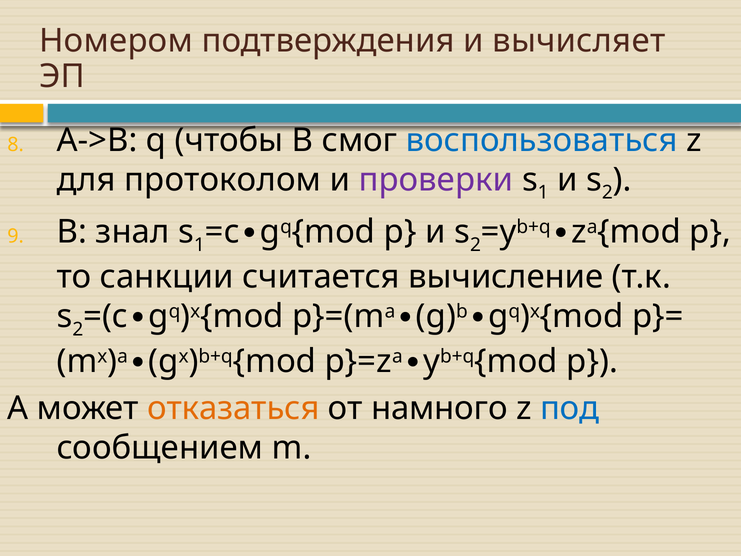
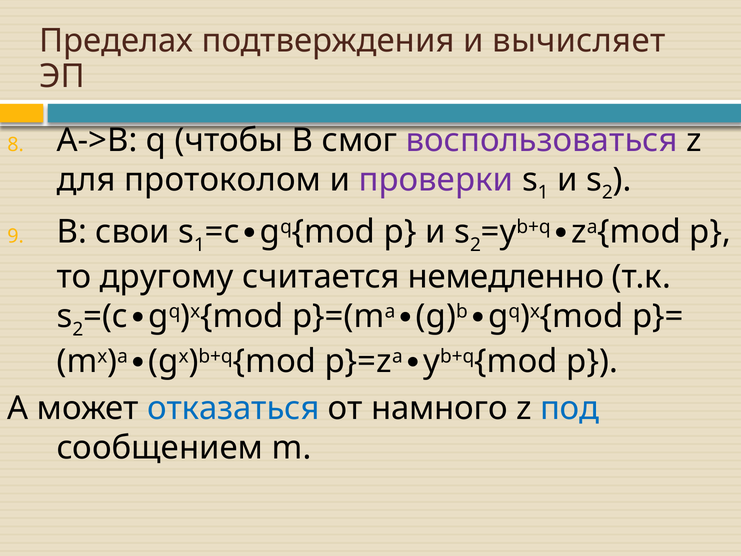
Номером: Номером -> Пределах (116, 41)
воспользоваться colour: blue -> purple (542, 140)
знал: знал -> свои (133, 232)
санкции: санкции -> другому (167, 277)
вычисление: вычисление -> немедленно (506, 277)
отказаться colour: orange -> blue (233, 408)
